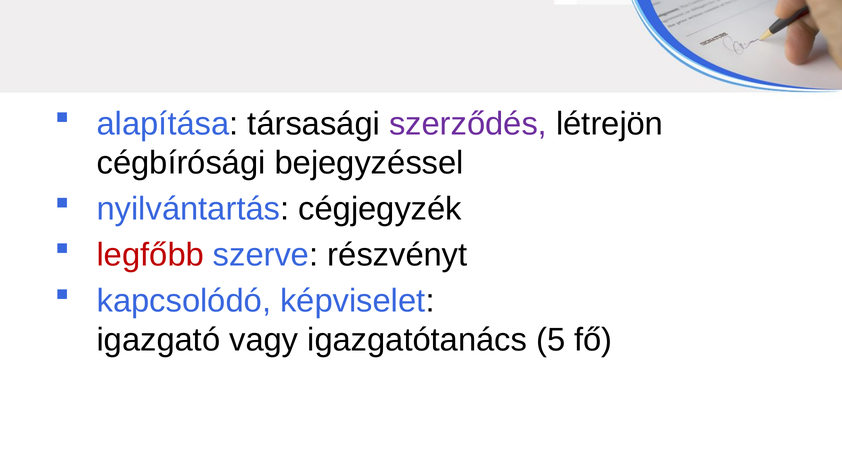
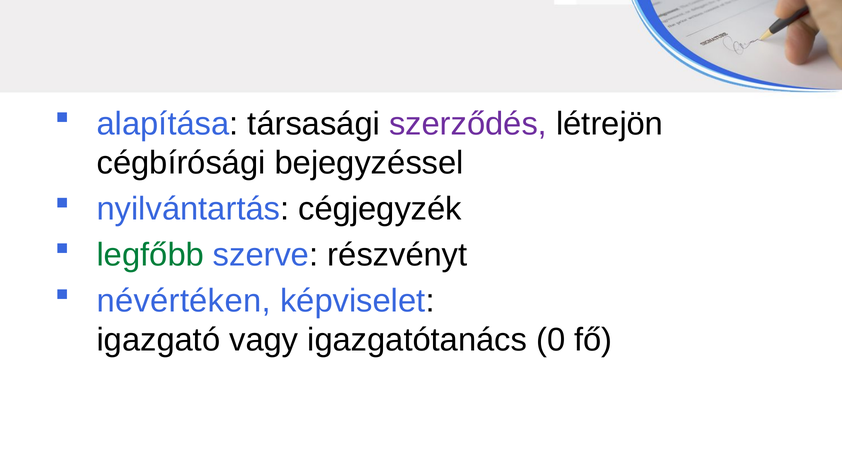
legfőbb colour: red -> green (150, 255)
kapcsolódó: kapcsolódó -> névértéken (184, 301)
5: 5 -> 0 (551, 340)
